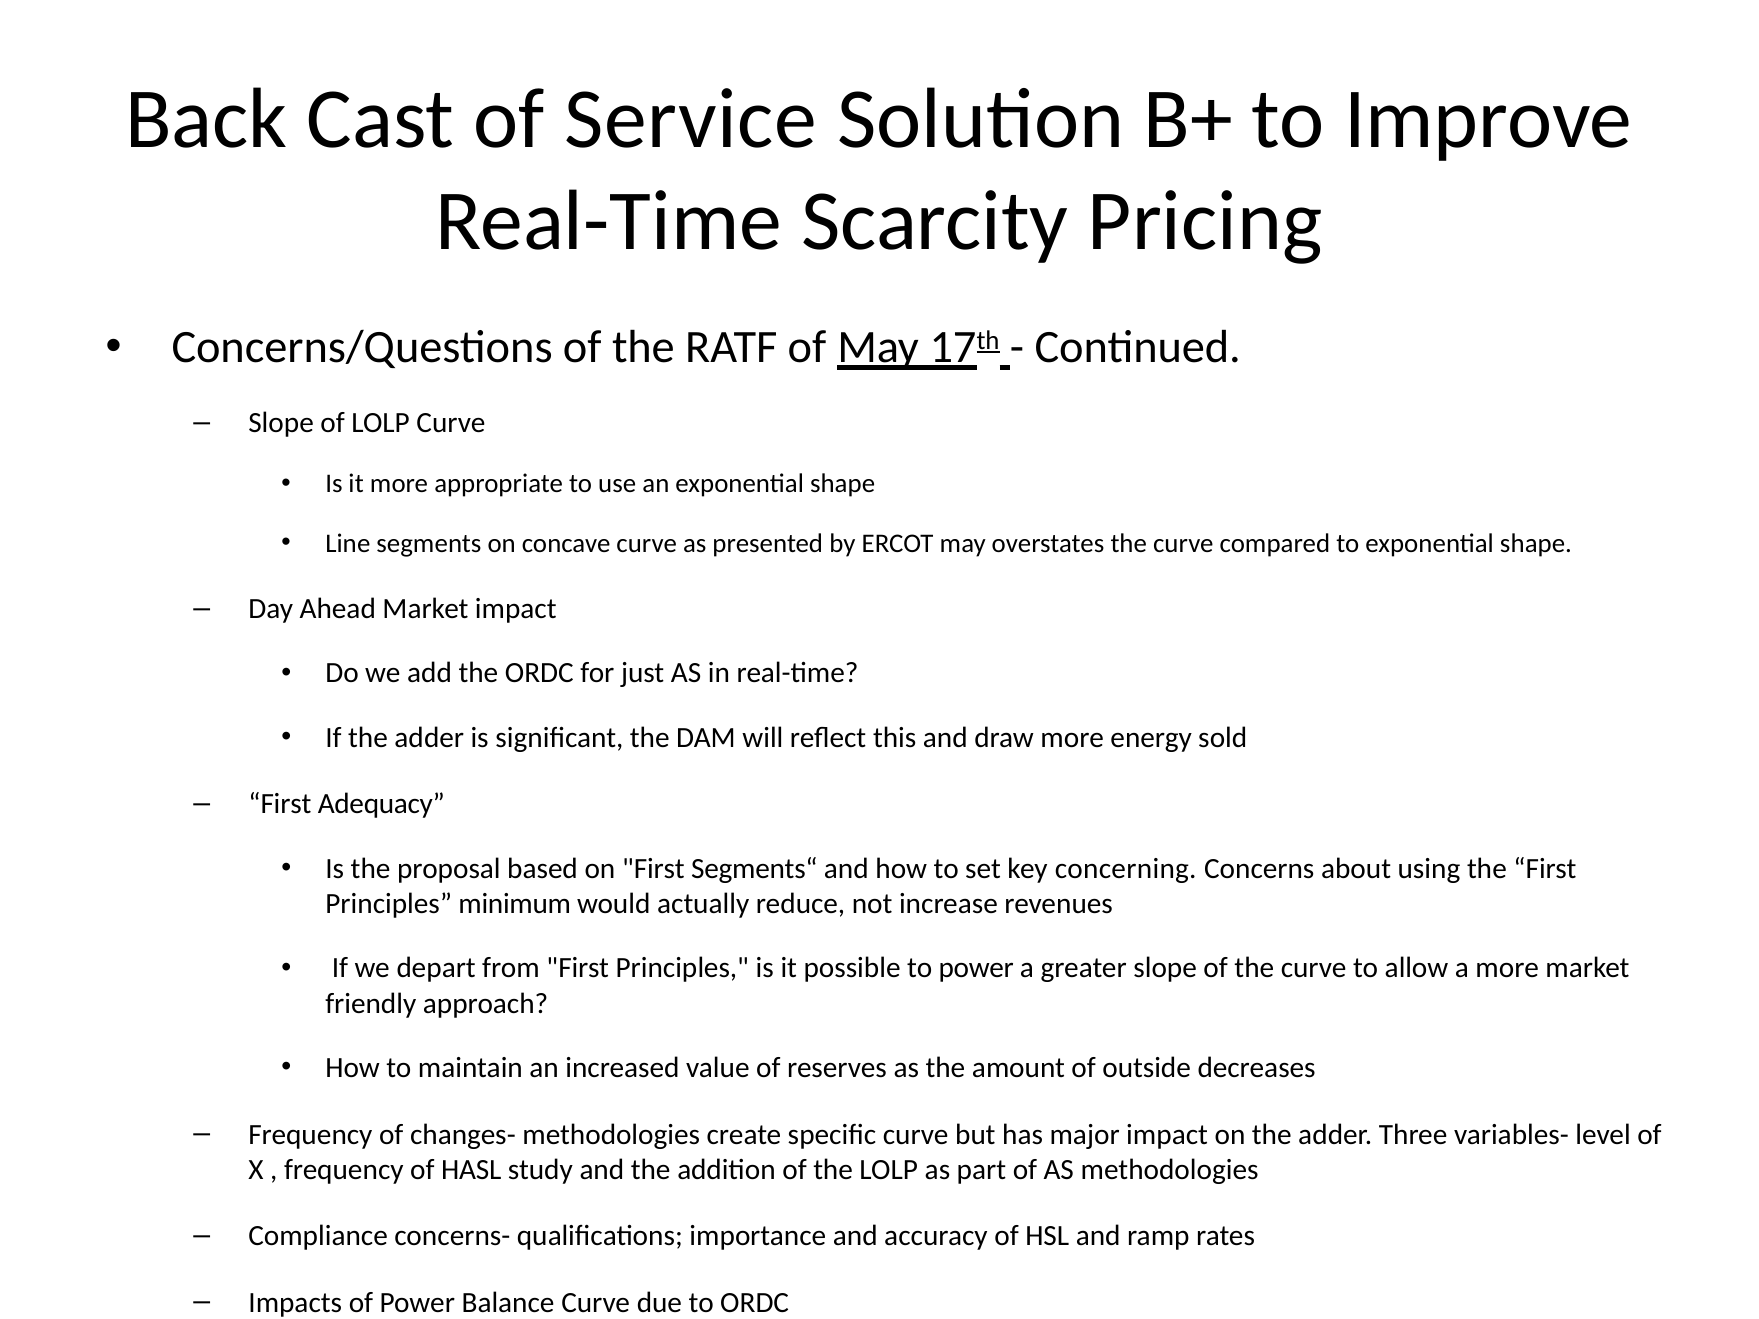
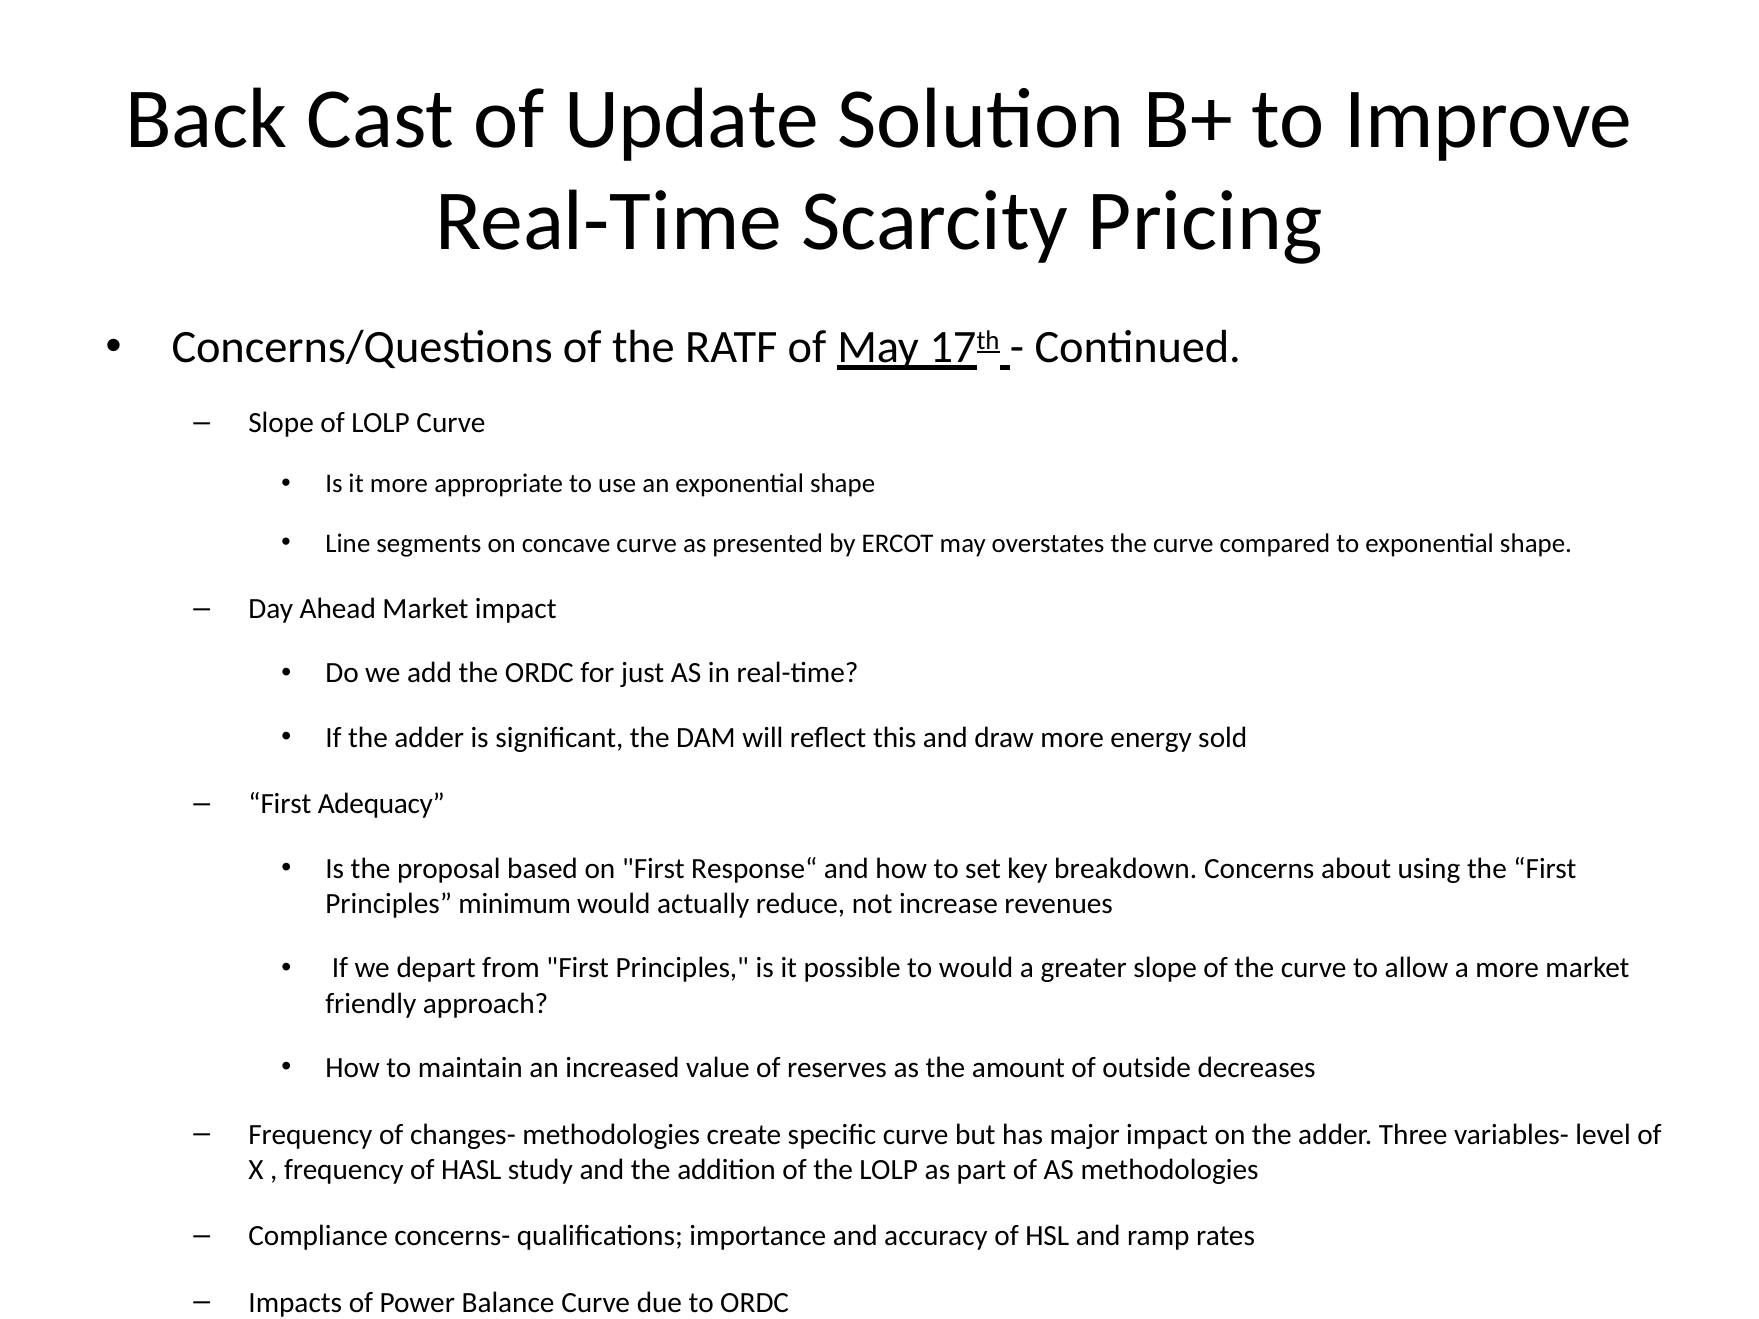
Service: Service -> Update (692, 119)
Segments“: Segments“ -> Response“ (754, 869)
concerning: concerning -> breakdown (1126, 869)
to power: power -> would (976, 969)
